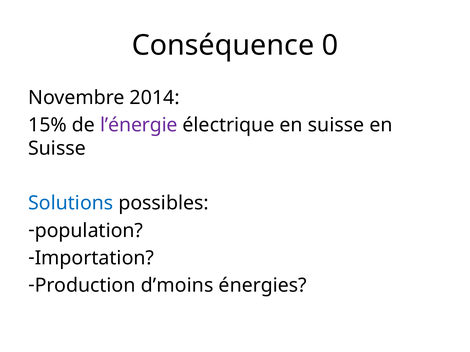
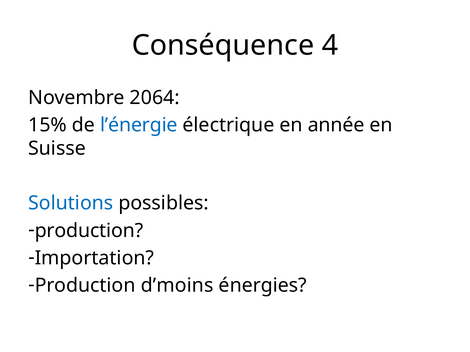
0: 0 -> 4 (330, 45)
2014: 2014 -> 2064 (155, 98)
l’énergie colour: purple -> blue (139, 125)
électrique en suisse: suisse -> année (336, 125)
population: population -> production (89, 231)
